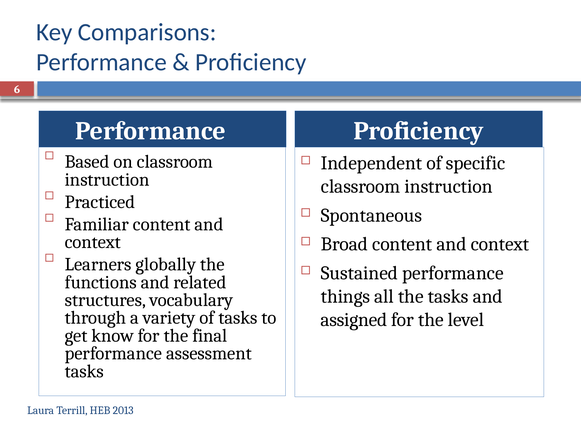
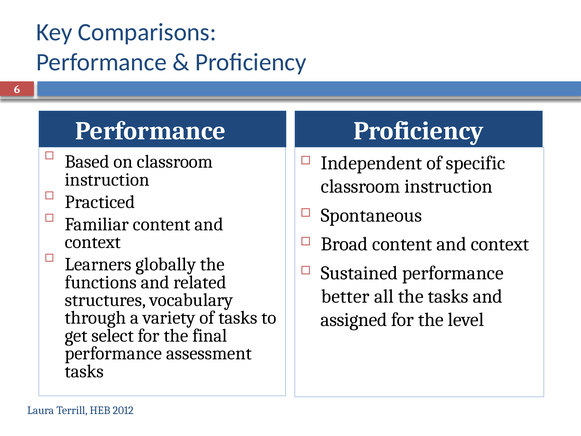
things: things -> better (345, 296)
know: know -> select (113, 335)
2013: 2013 -> 2012 (123, 410)
